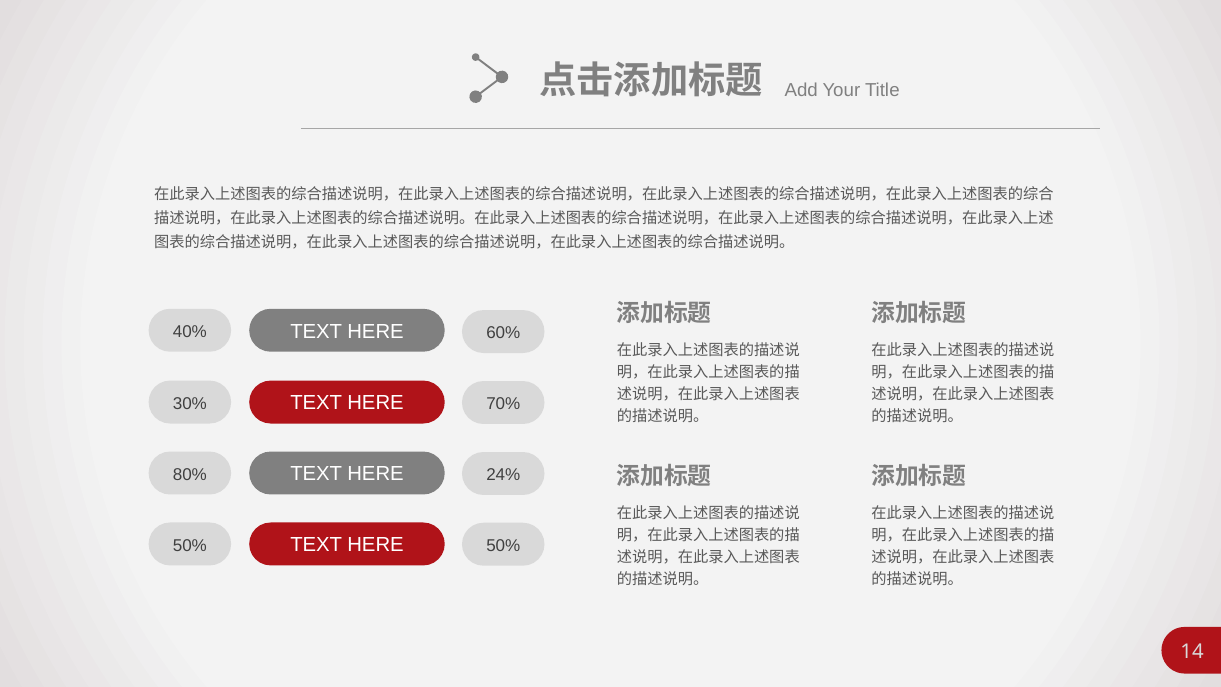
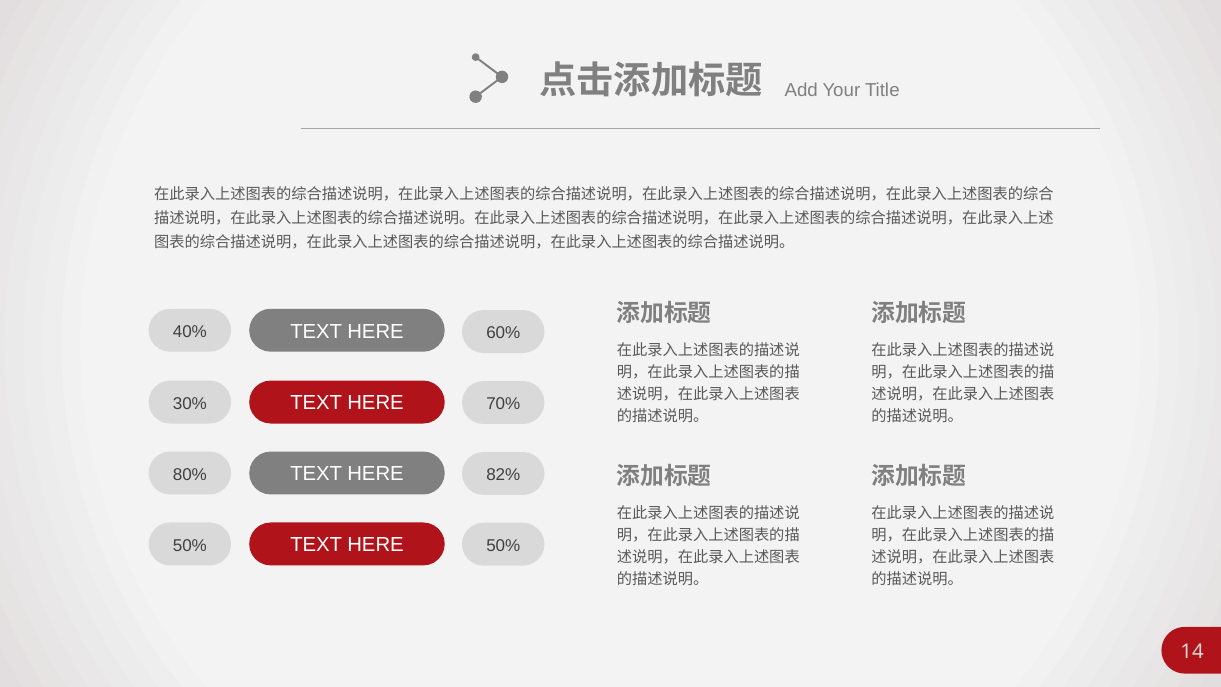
24%: 24% -> 82% (503, 475)
